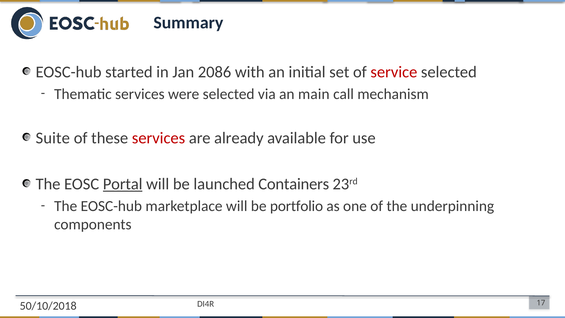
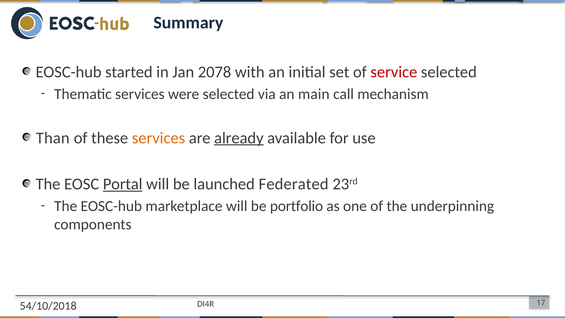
2086: 2086 -> 2078 (215, 72)
Suite: Suite -> Than (53, 138)
services colour: red -> orange (159, 138)
already underline: none -> present (239, 138)
Containers: Containers -> Federated (294, 184)
50/10/2018: 50/10/2018 -> 54/10/2018 (48, 306)
